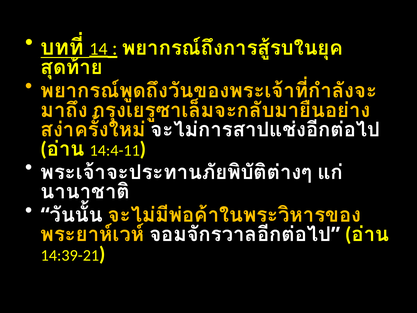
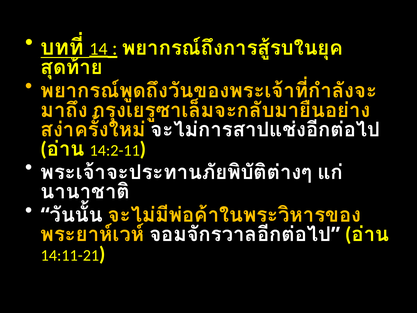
14:4-11: 14:4-11 -> 14:2-11 (115, 150)
14:39-21: 14:39-21 -> 14:11-21 (70, 255)
